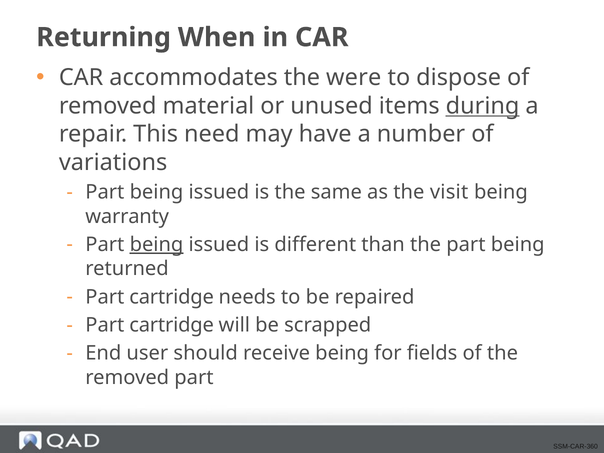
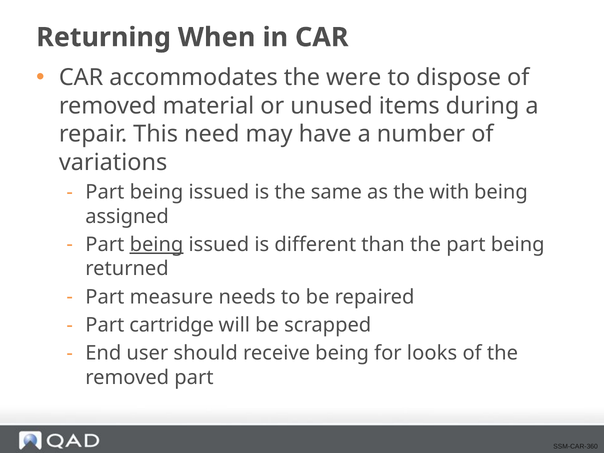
during underline: present -> none (483, 106)
visit: visit -> with (449, 192)
warranty: warranty -> assigned (127, 216)
cartridge: cartridge -> measure (171, 297)
fields: fields -> looks (432, 353)
